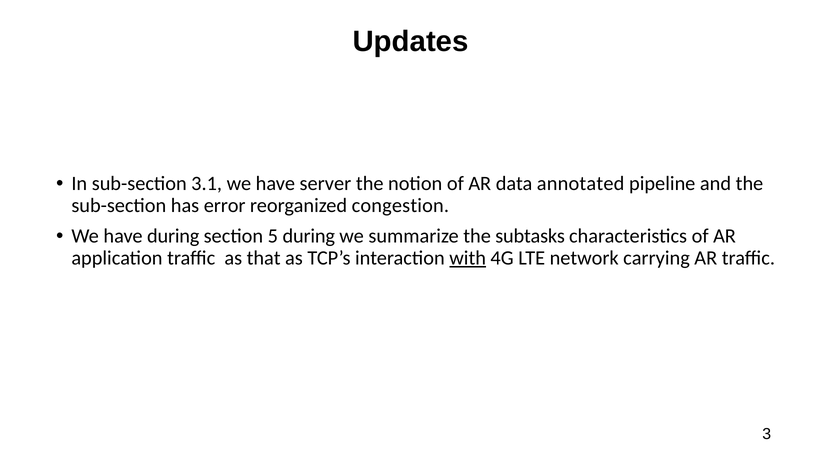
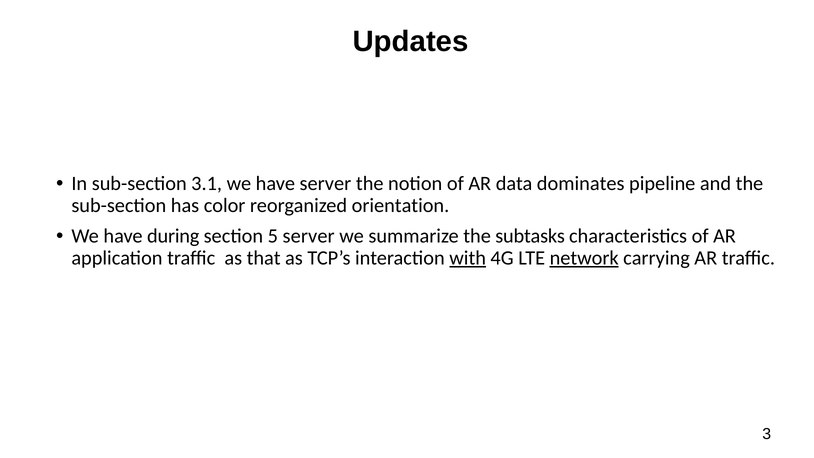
annotated: annotated -> dominates (581, 184)
error: error -> color (225, 206)
congestion: congestion -> orientation (400, 206)
5 during: during -> server (309, 236)
network underline: none -> present (584, 258)
